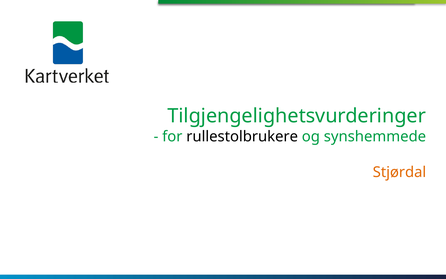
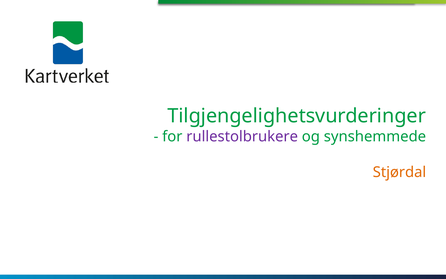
rullestolbrukere colour: black -> purple (242, 136)
